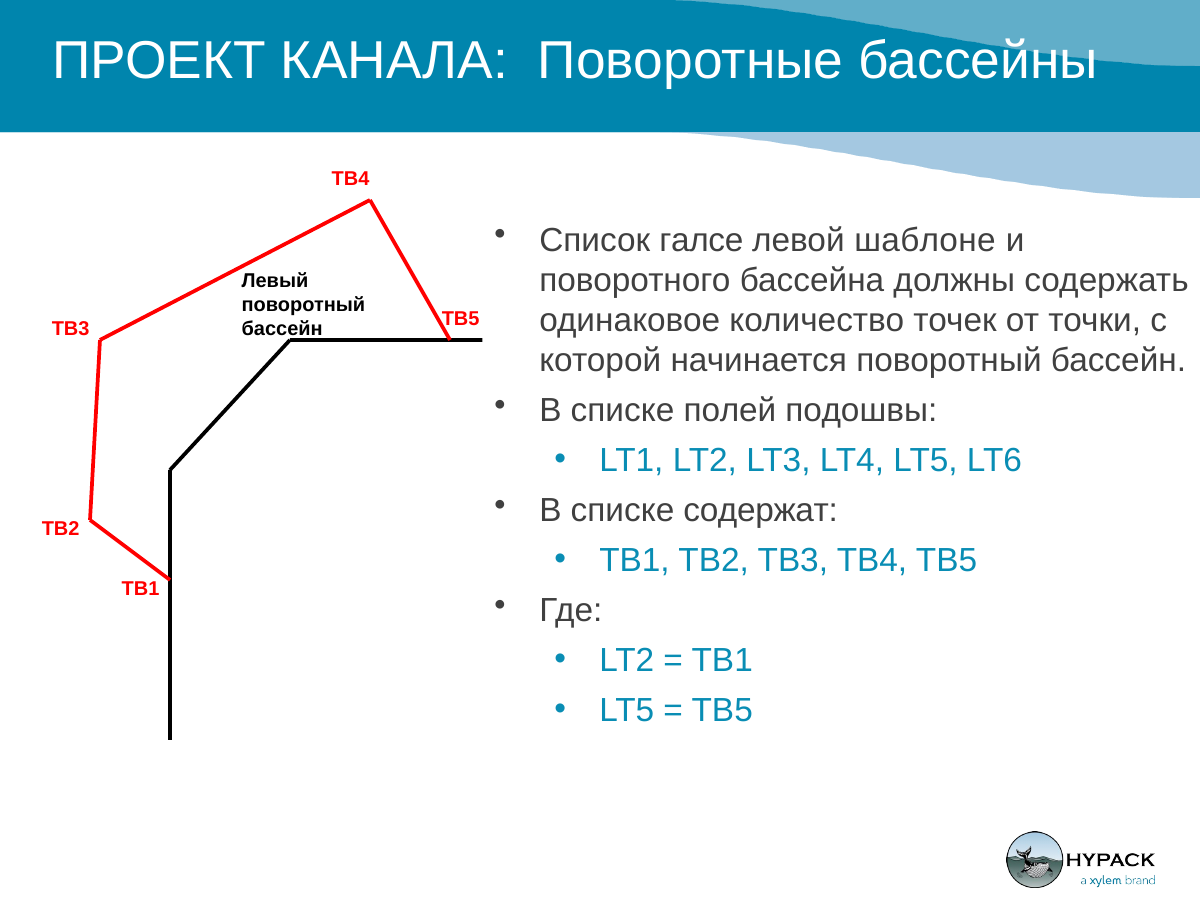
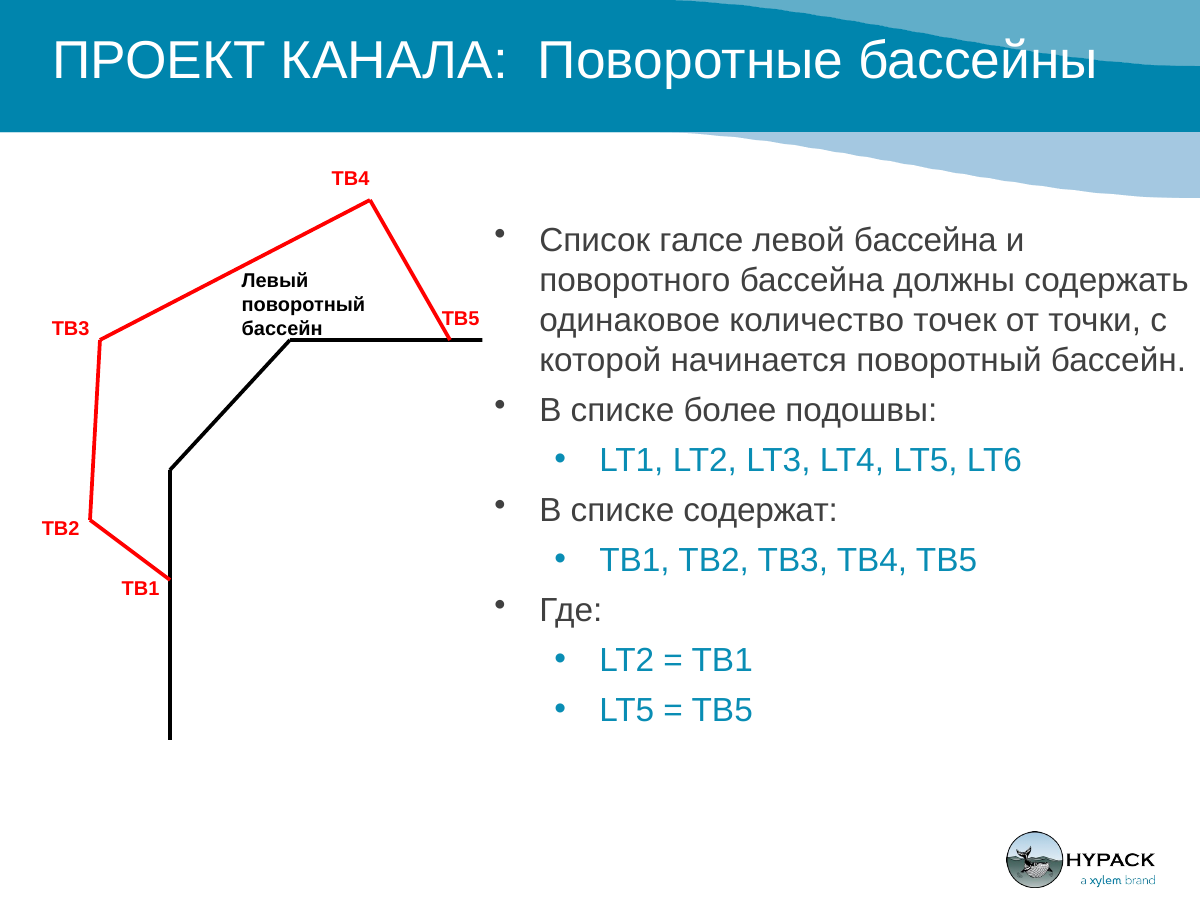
левой шаблоне: шаблоне -> бассейна (925, 240)
полей: полей -> более (730, 410)
